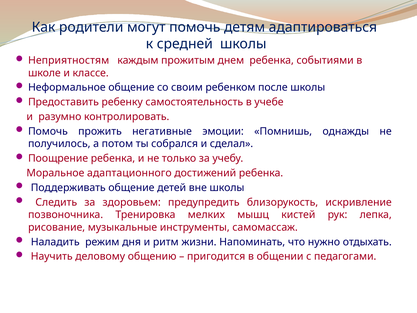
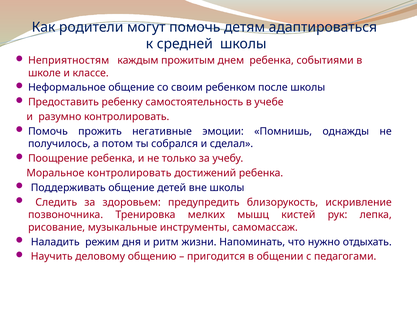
Моральное адаптационного: адаптационного -> контролировать (129, 173)
